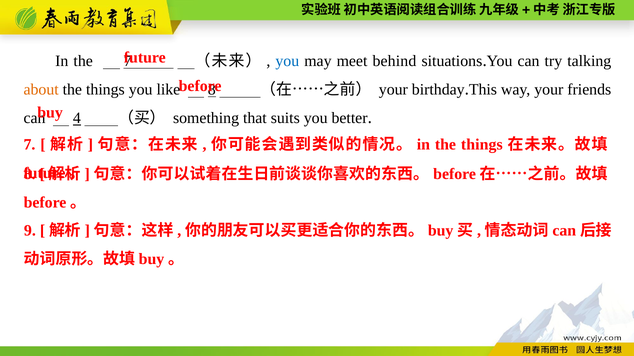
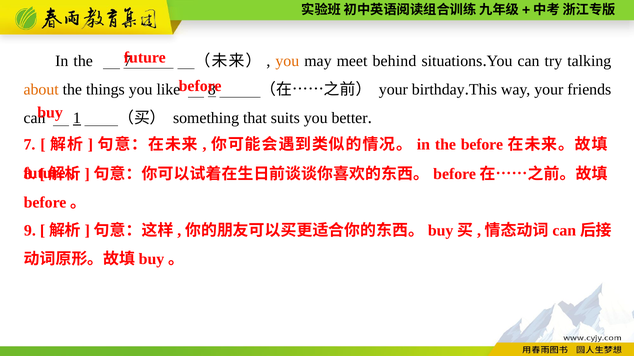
you colour: blue -> orange (287, 61)
4: 4 -> 1 (77, 118)
in the things: things -> before (482, 145)
